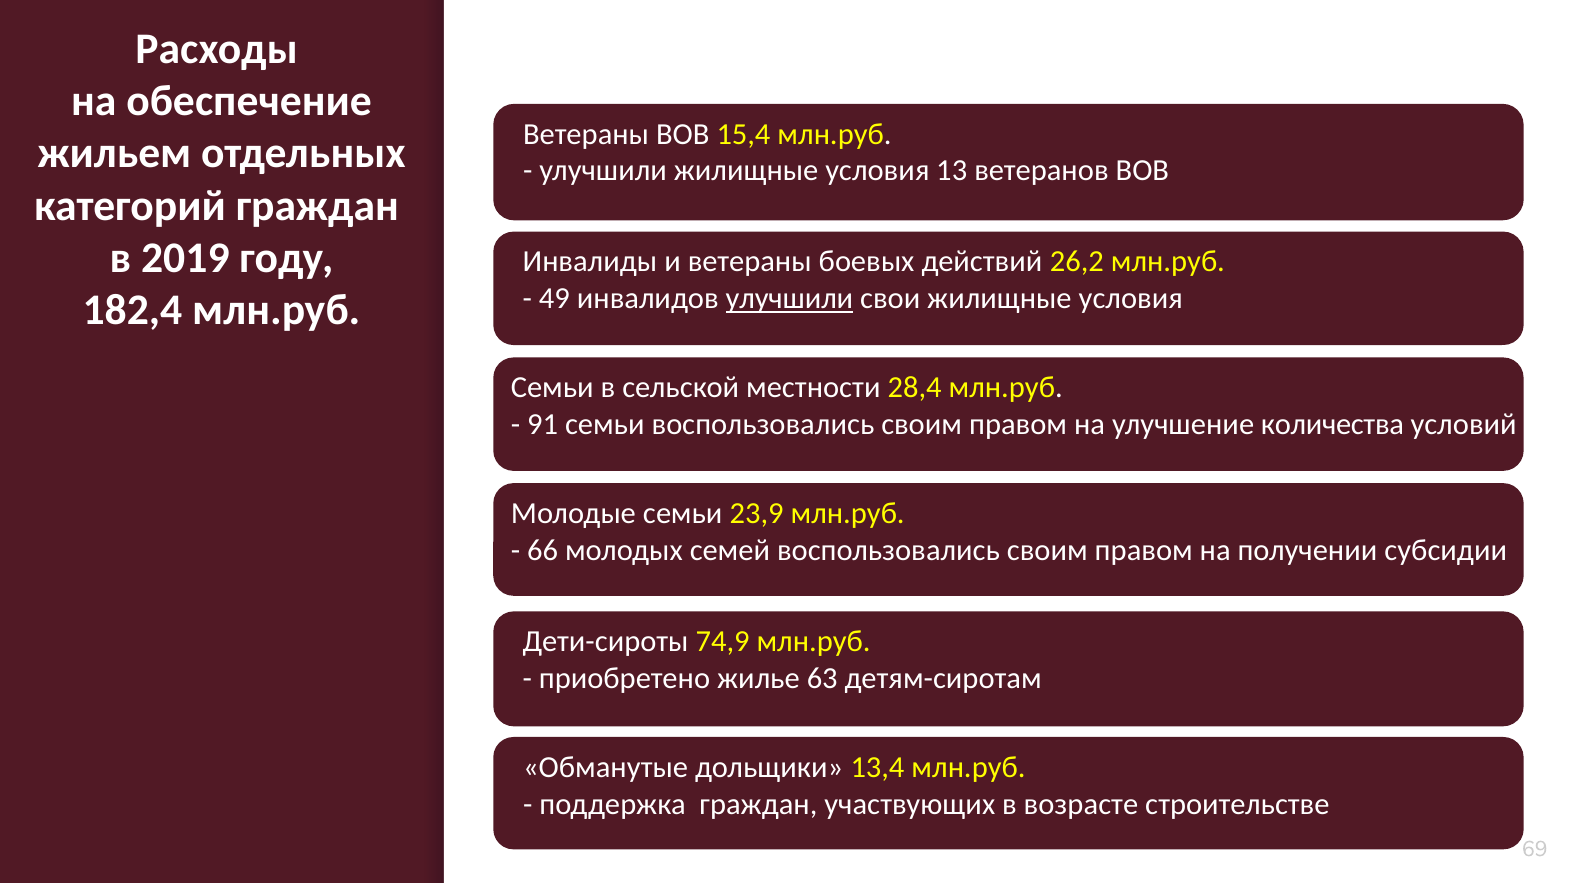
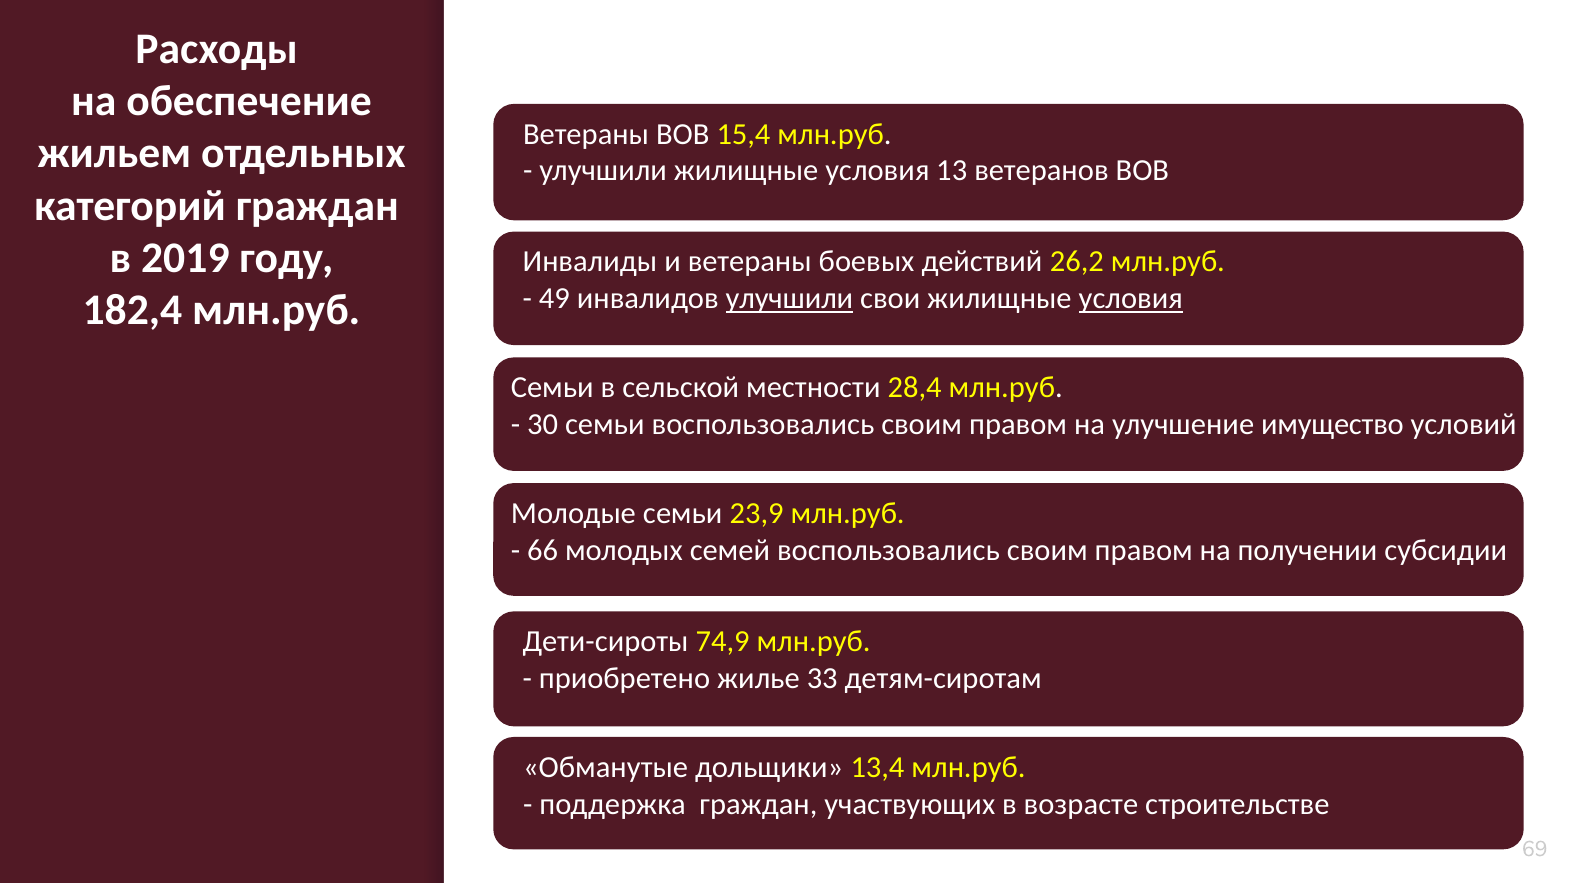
условия underline: none -> present (1131, 299)
91: 91 -> 30 (543, 424)
количества: количества -> имущество (1332, 424)
63: 63 -> 33 (822, 678)
